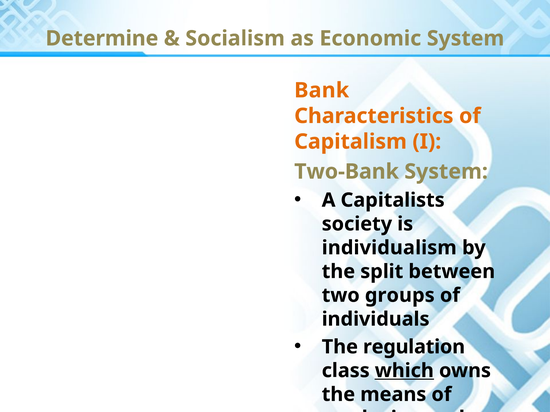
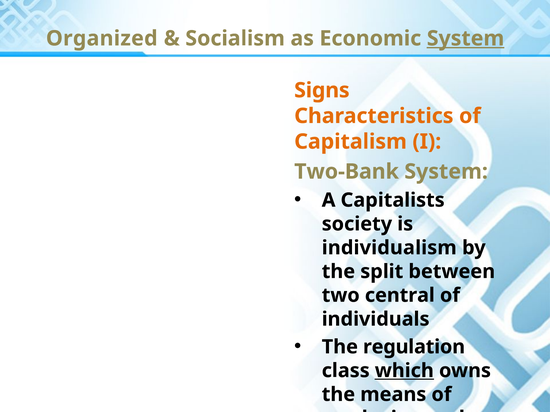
Determine: Determine -> Organized (102, 38)
System underline: none -> present (466, 38)
Bank: Bank -> Signs (322, 90)
groups: groups -> central (400, 296)
